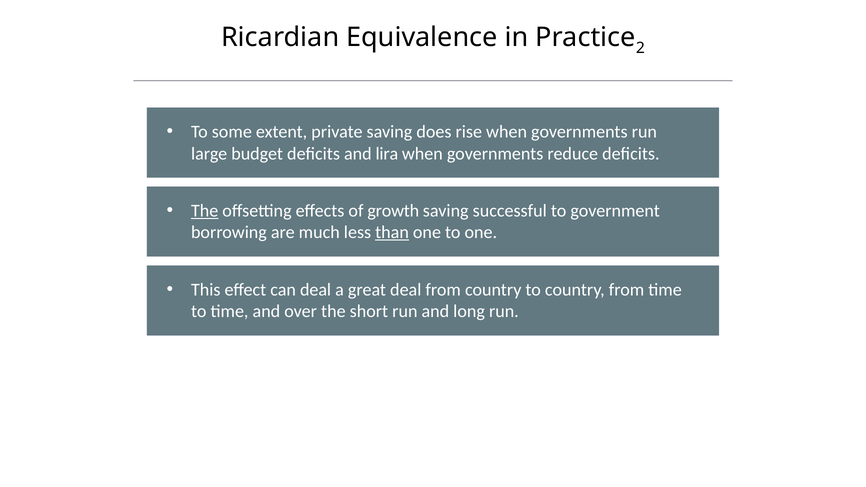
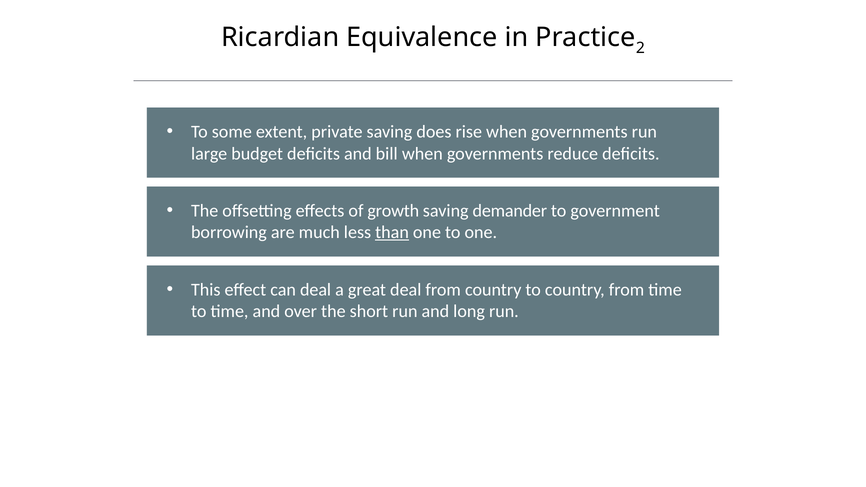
lira: lira -> bill (387, 154)
The underline: present -> none (205, 211)
successful: successful -> demander (510, 211)
